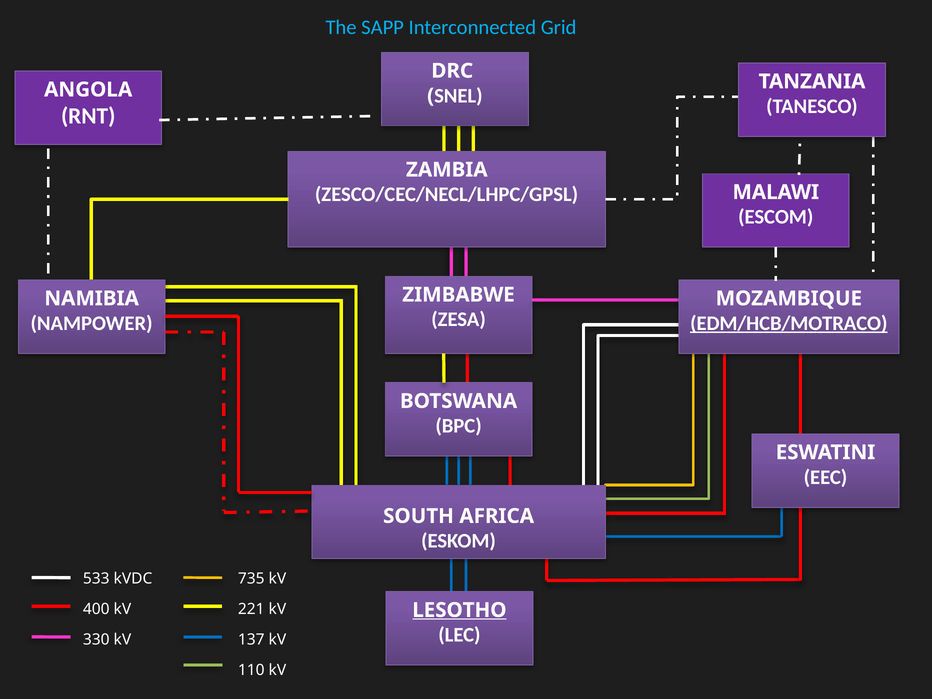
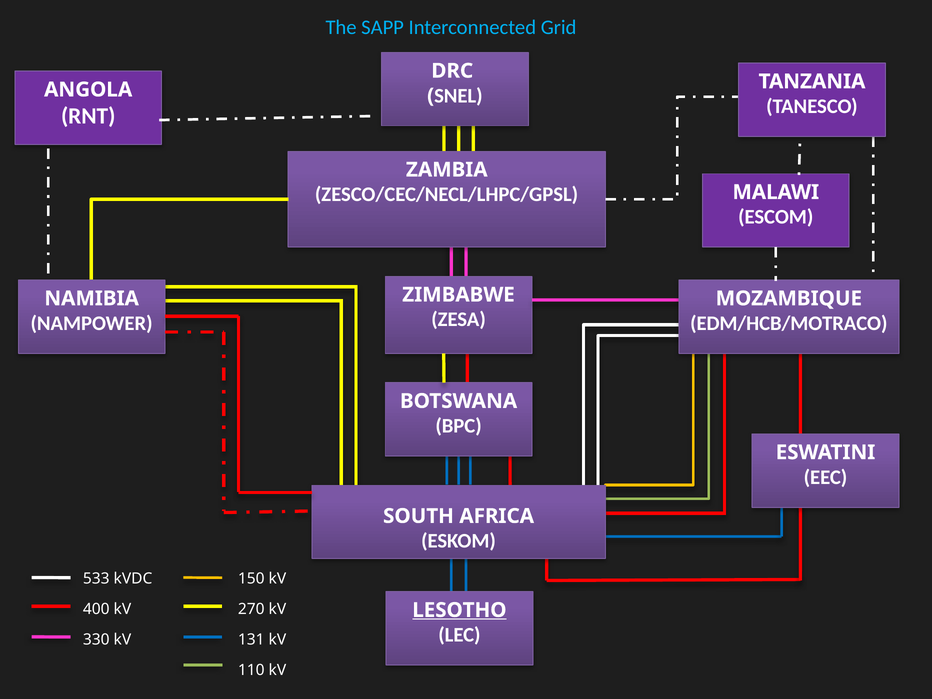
EDM/HCB/MOTRACO underline: present -> none (789, 323)
735: 735 -> 150 (251, 579)
221: 221 -> 270 (251, 609)
137: 137 -> 131 (251, 639)
